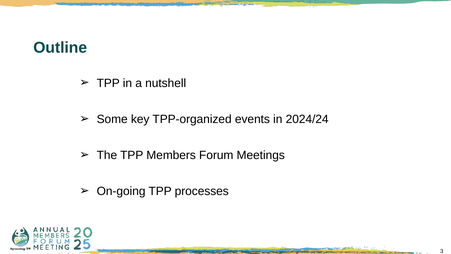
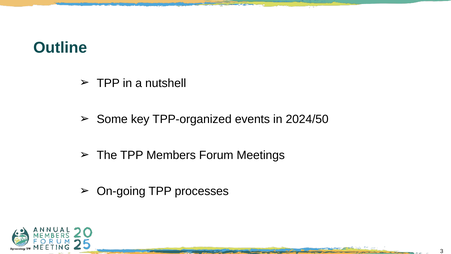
2024/24: 2024/24 -> 2024/50 (307, 119)
